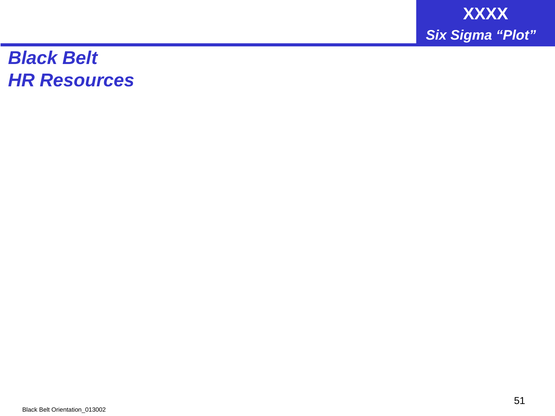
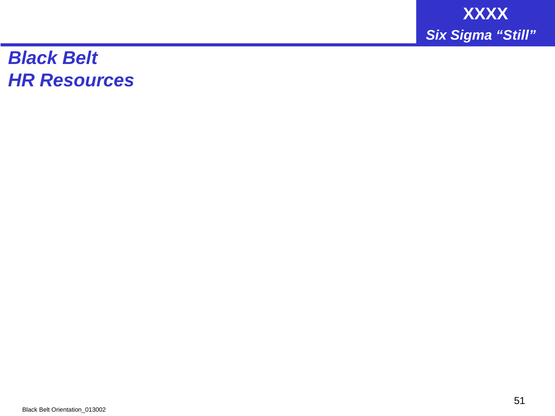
Plot: Plot -> Still (516, 35)
